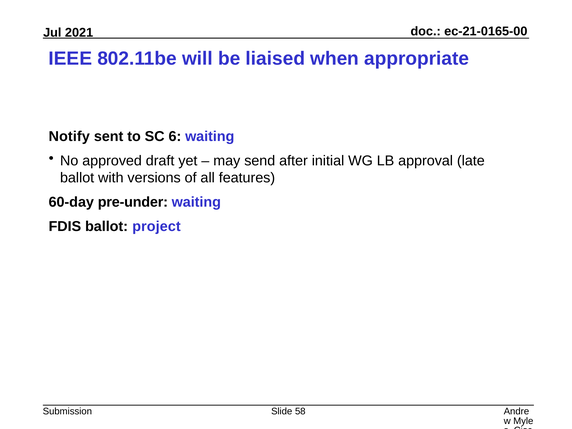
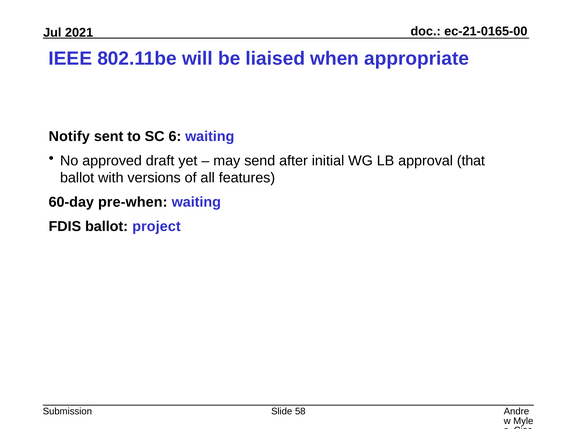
late: late -> that (471, 161)
pre-under: pre-under -> pre-when (133, 202)
